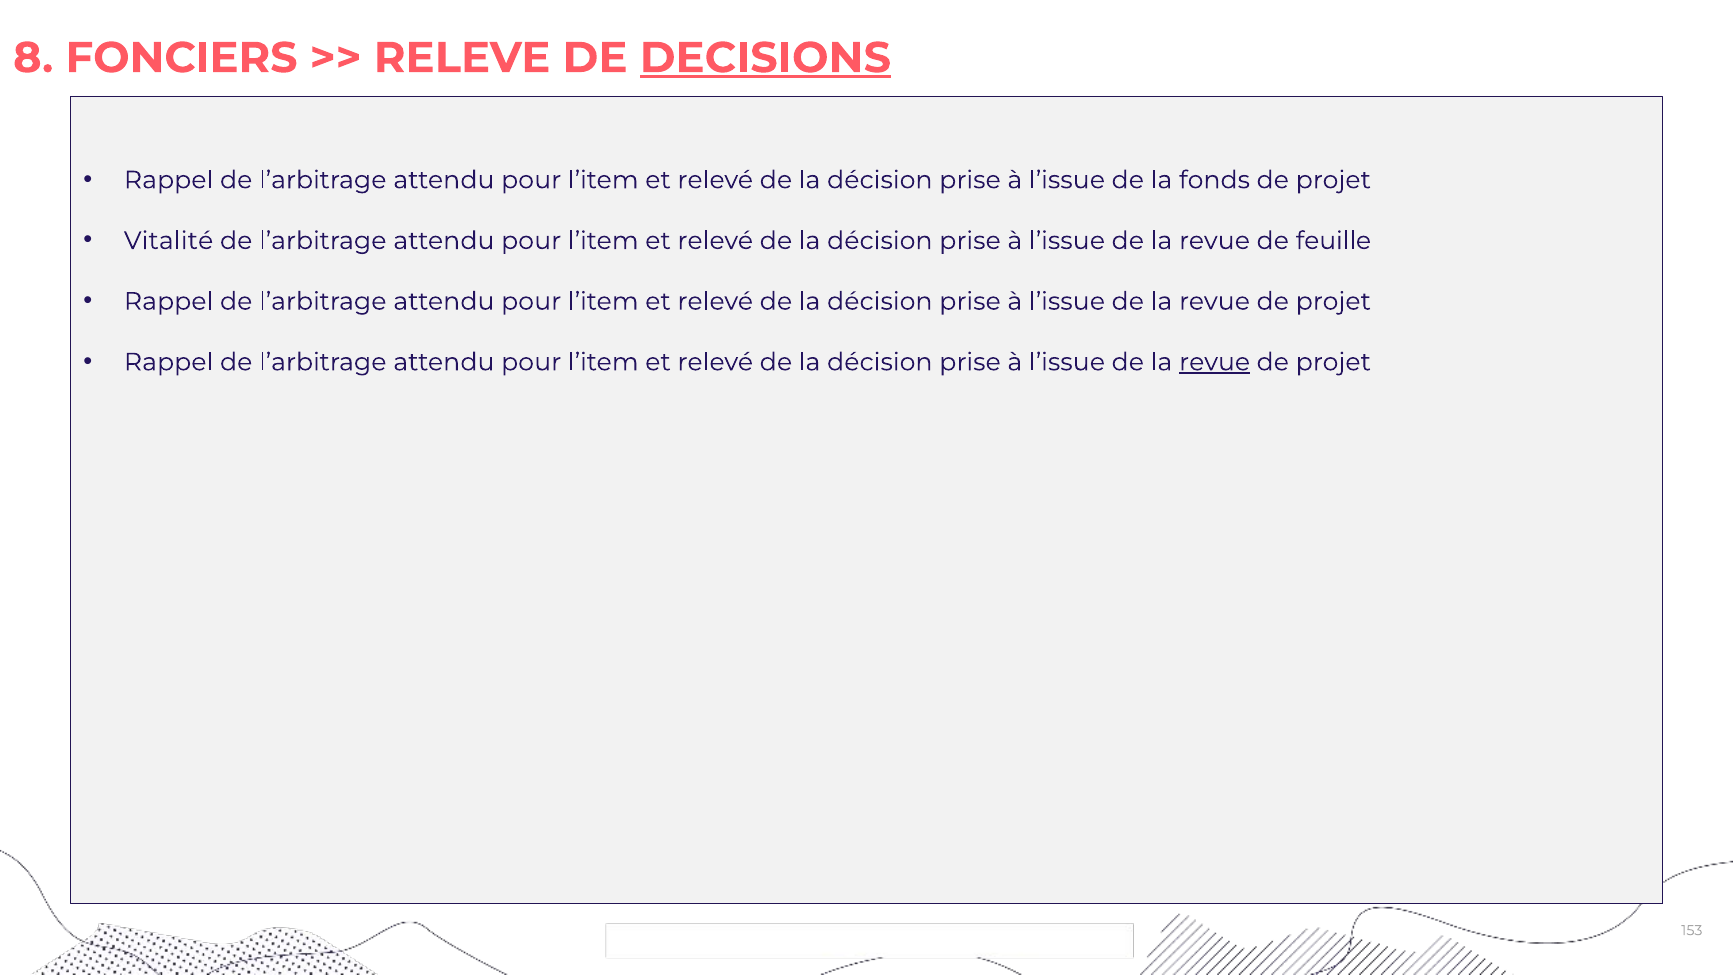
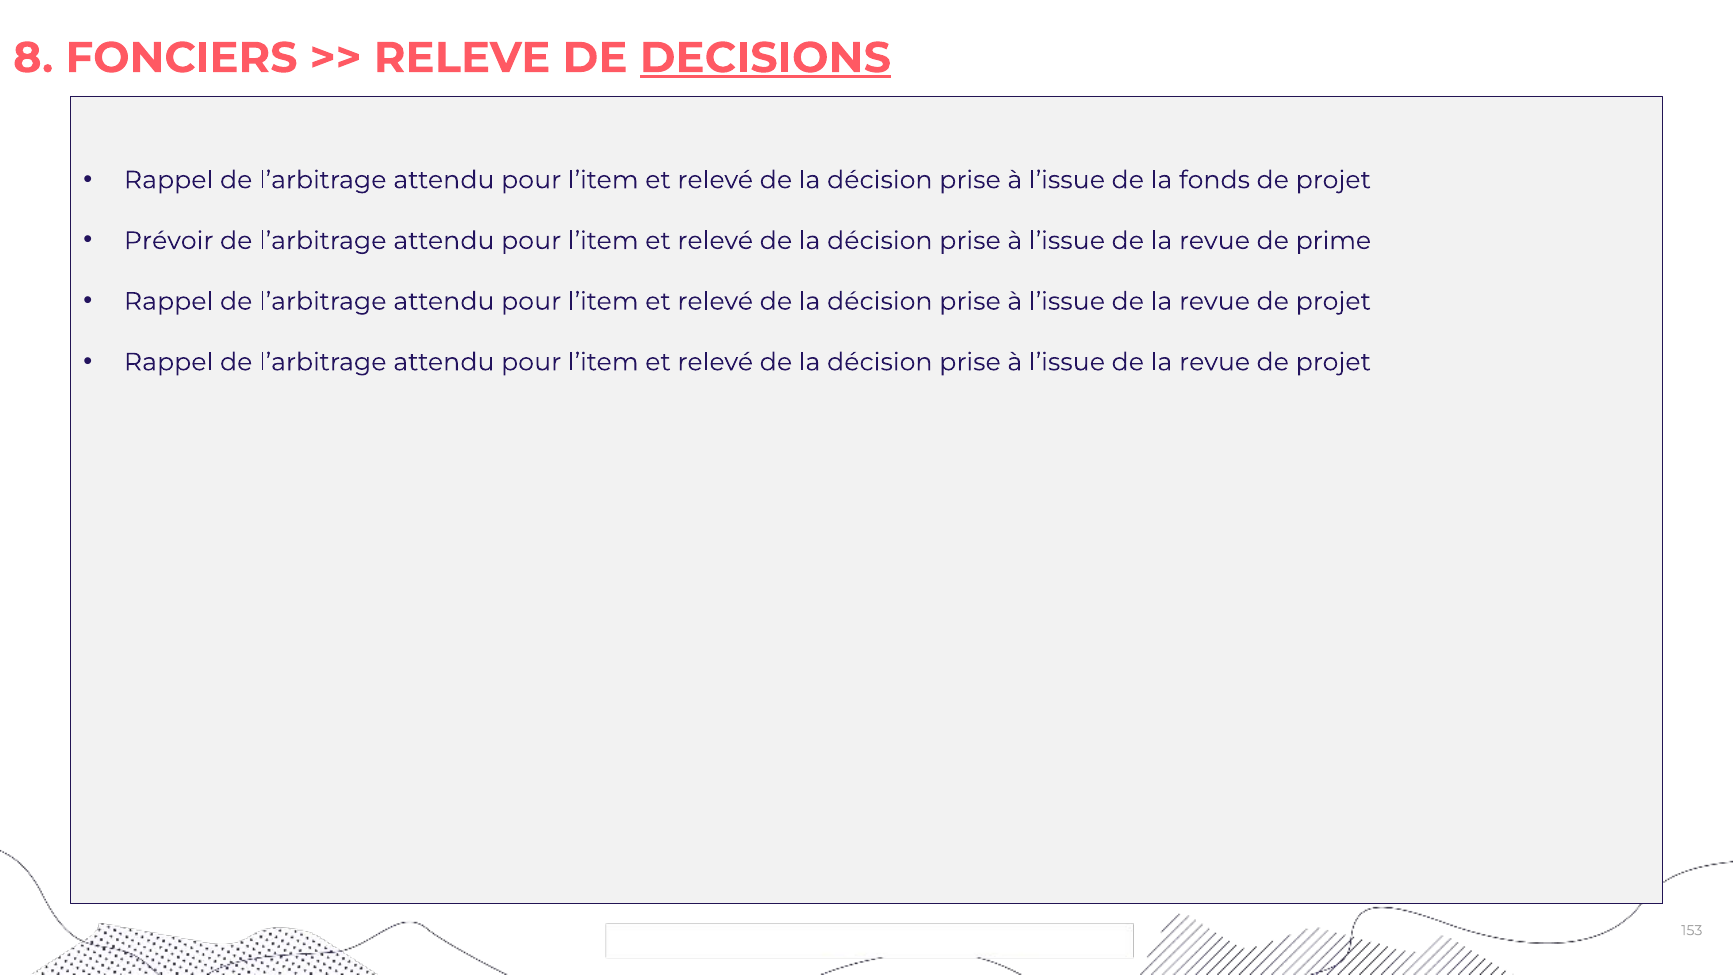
Vitalité: Vitalité -> Prévoir (169, 241)
feuille: feuille -> prime (1333, 241)
revue underline: present -> none (1215, 362)
